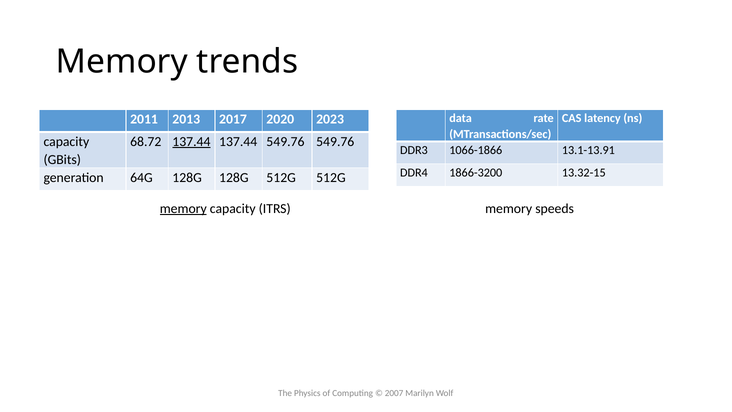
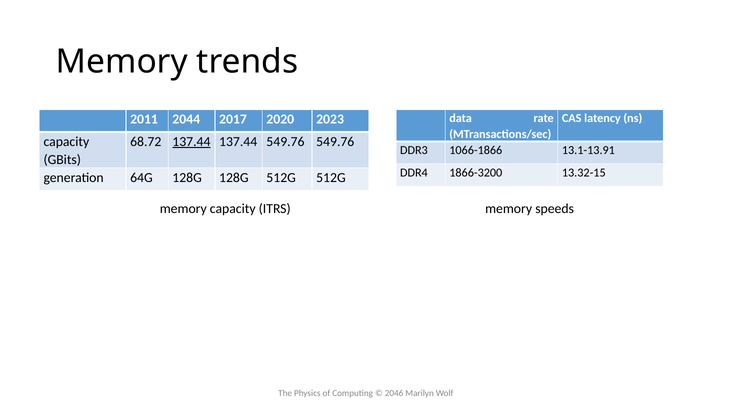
2013: 2013 -> 2044 (186, 119)
memory underline: present -> none (183, 208)
2007: 2007 -> 2046 (394, 393)
